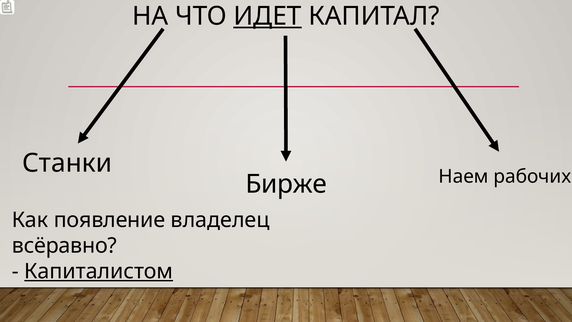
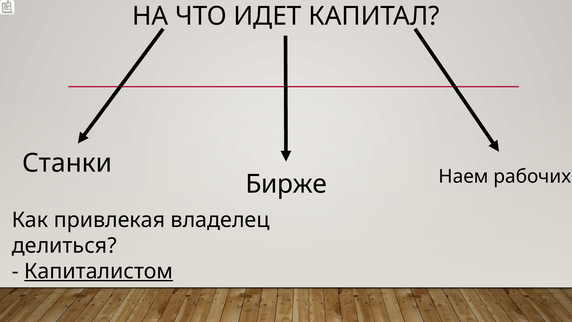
ИДЕТ underline: present -> none (268, 16)
появление: появление -> привлекая (109, 220)
всёравно: всёравно -> делиться (64, 246)
